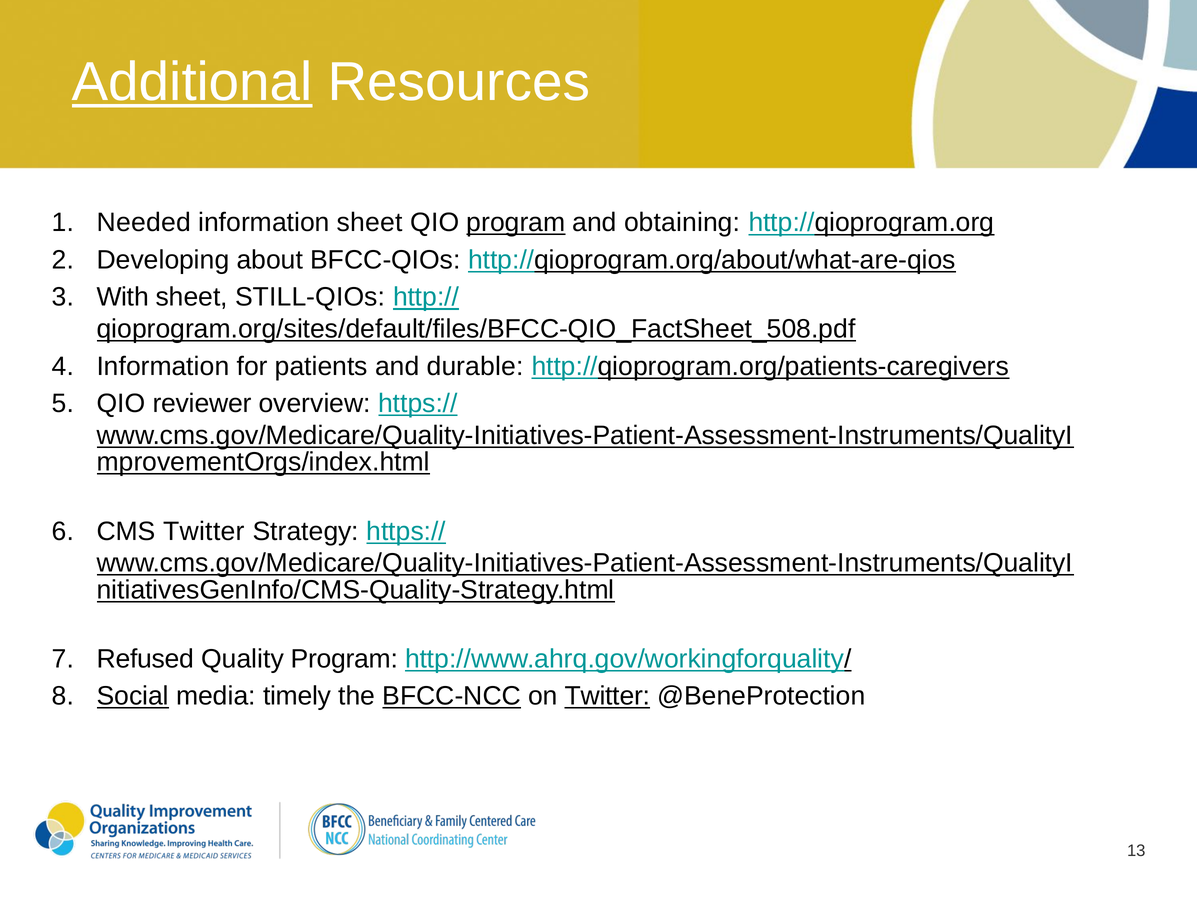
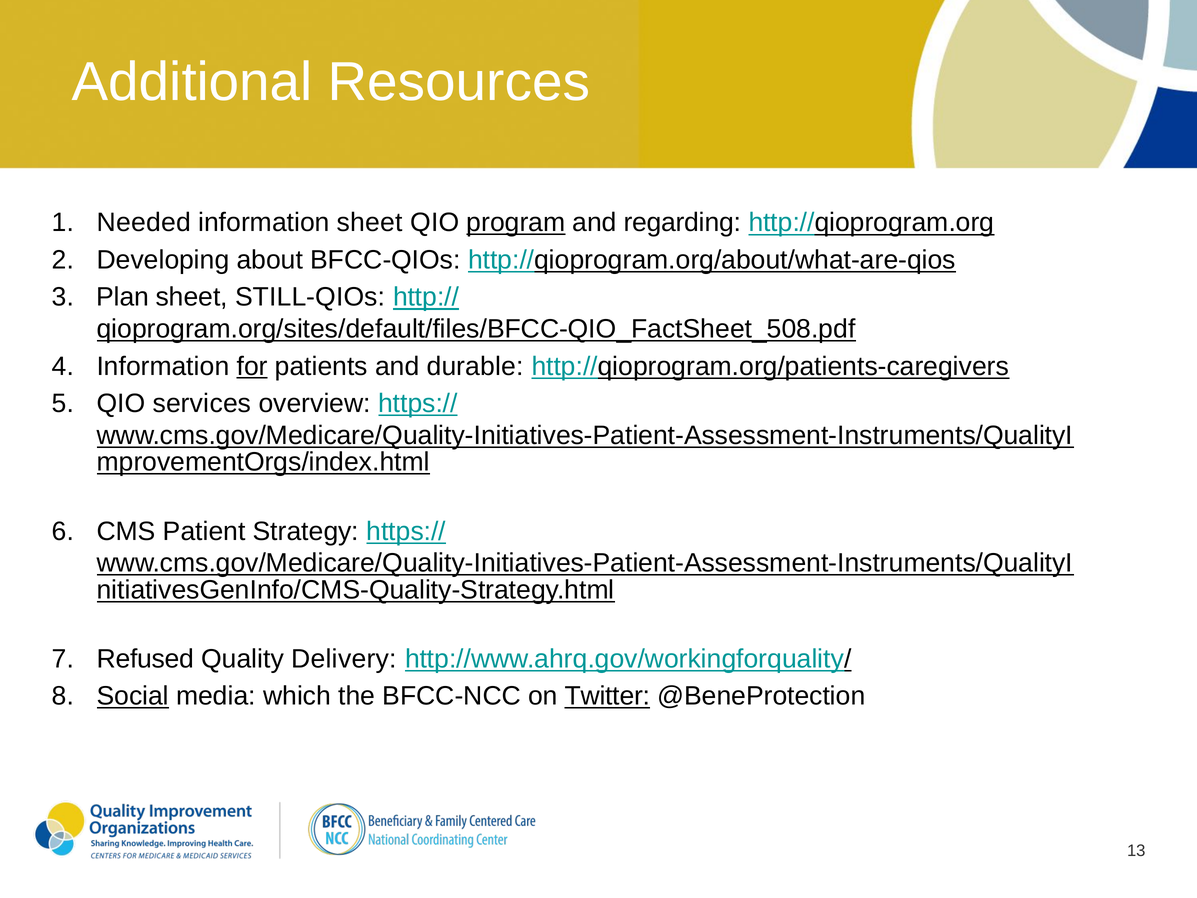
Additional underline: present -> none (192, 82)
obtaining: obtaining -> regarding (682, 223)
With: With -> Plan (123, 297)
for underline: none -> present (252, 366)
reviewer: reviewer -> services (202, 403)
CMS Twitter: Twitter -> Patient (204, 531)
Quality Program: Program -> Delivery (344, 659)
timely: timely -> which (297, 696)
BFCC-NCC underline: present -> none (452, 696)
